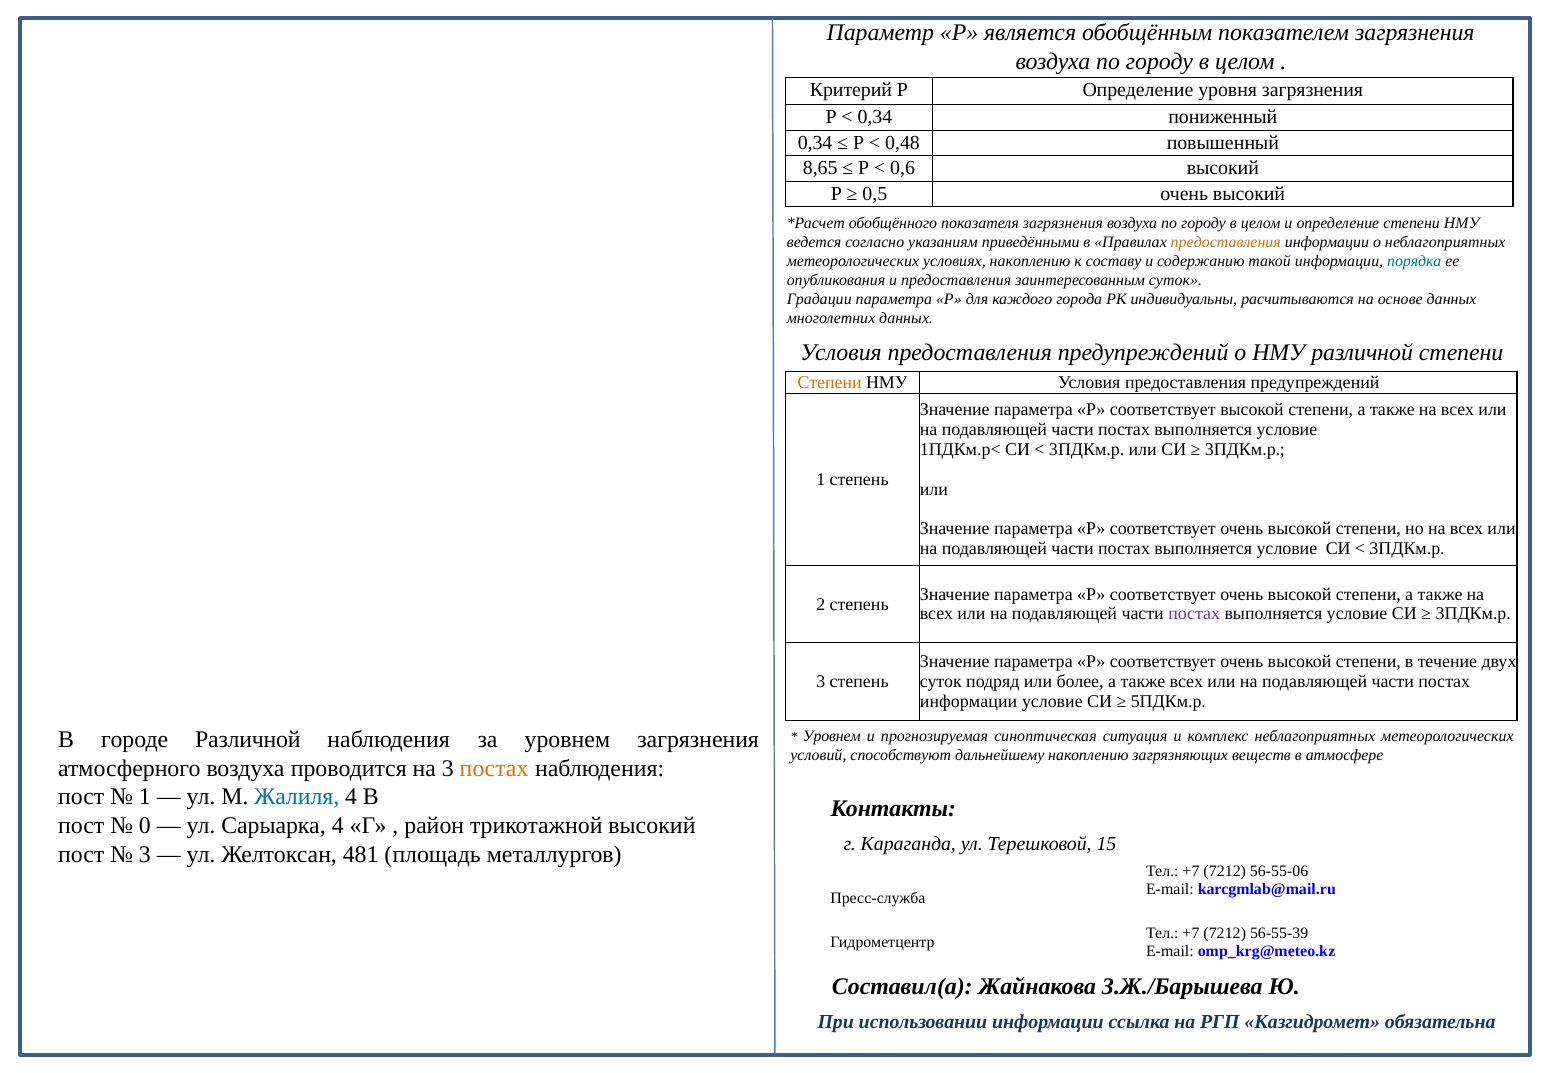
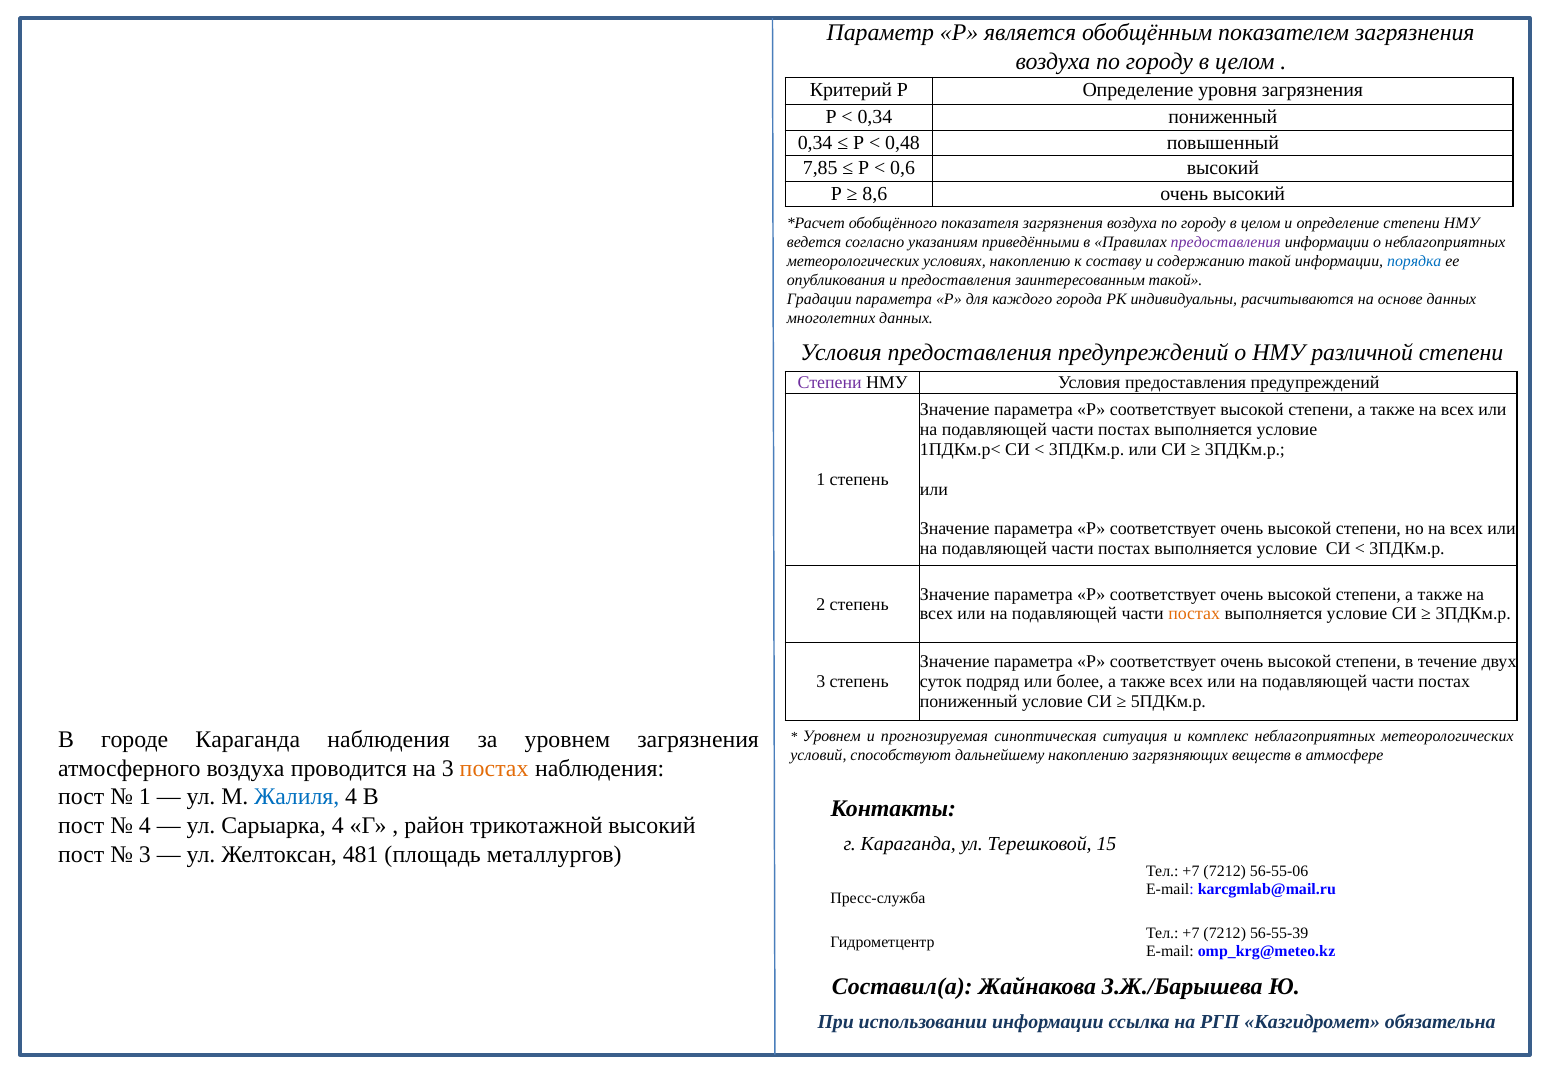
8,65: 8,65 -> 7,85 (820, 168)
0,5: 0,5 -> 8,6 (875, 194)
предоставления colour: orange -> purple (1226, 242)
заинтересованным суток: суток -> такой (1176, 280)
Степени colour: orange -> purple (830, 382)
постах colour: purple -> orange (1194, 614)
информации: информации -> пониженный (969, 701)
городе Различной: Различной -> Караганда (248, 740)
0: 0 -> 4 (145, 826)
